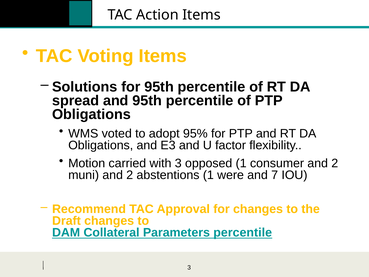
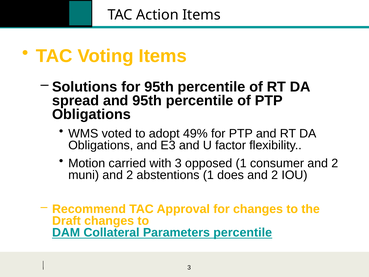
95%: 95% -> 49% (195, 133)
were: were -> does (231, 175)
7: 7 -> 2 (275, 175)
